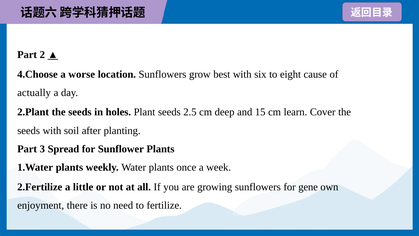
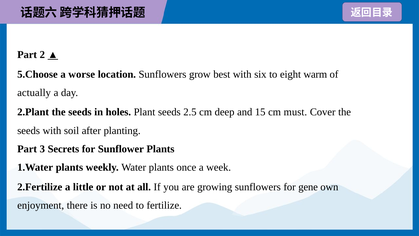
4.Choose: 4.Choose -> 5.Choose (37, 74)
cause: cause -> warm (315, 74)
learn: learn -> must (295, 112)
Spread: Spread -> Secrets (63, 149)
